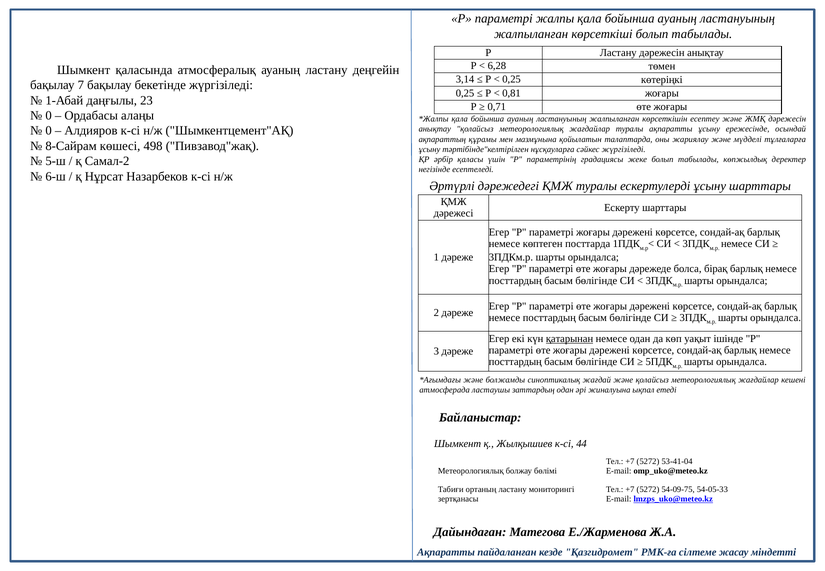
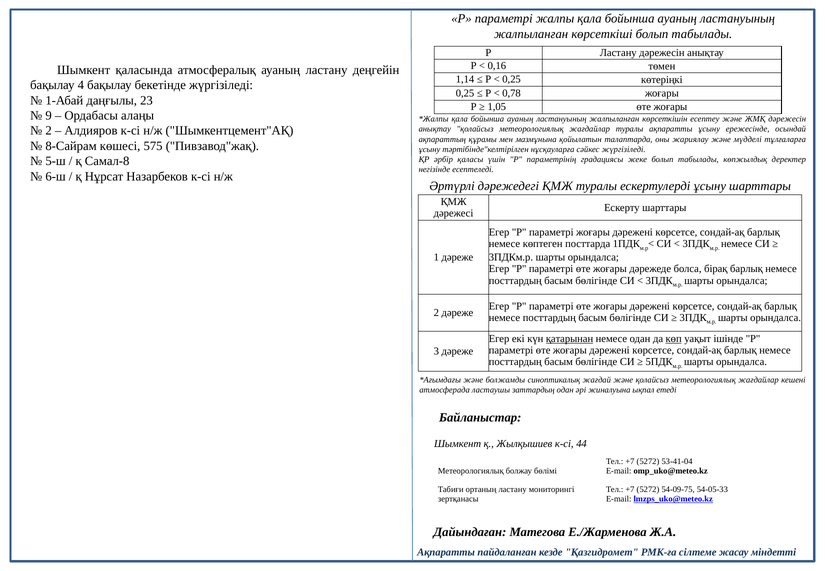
6,28: 6,28 -> 0,16 (497, 66)
3,14: 3,14 -> 1,14 (465, 79)
7: 7 -> 4 (81, 85)
0,81: 0,81 -> 0,78 (512, 93)
0,71: 0,71 -> 1,05 (497, 107)
0: 0 -> 9 (49, 116)
0: 0 -> 2 (49, 131)
498: 498 -> 575 (153, 146)
Самал-2: Самал-2 -> Самал-8 (107, 161)
көп underline: none -> present (674, 339)
